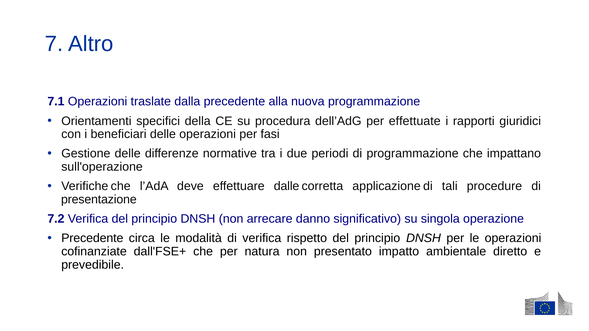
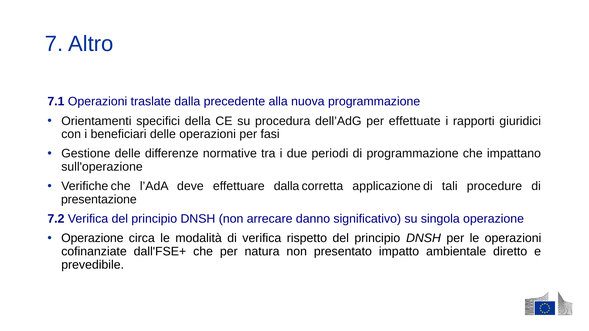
effettuare dalle: dalle -> dalla (287, 186)
Precedente: Precedente -> Operazione (92, 238)
